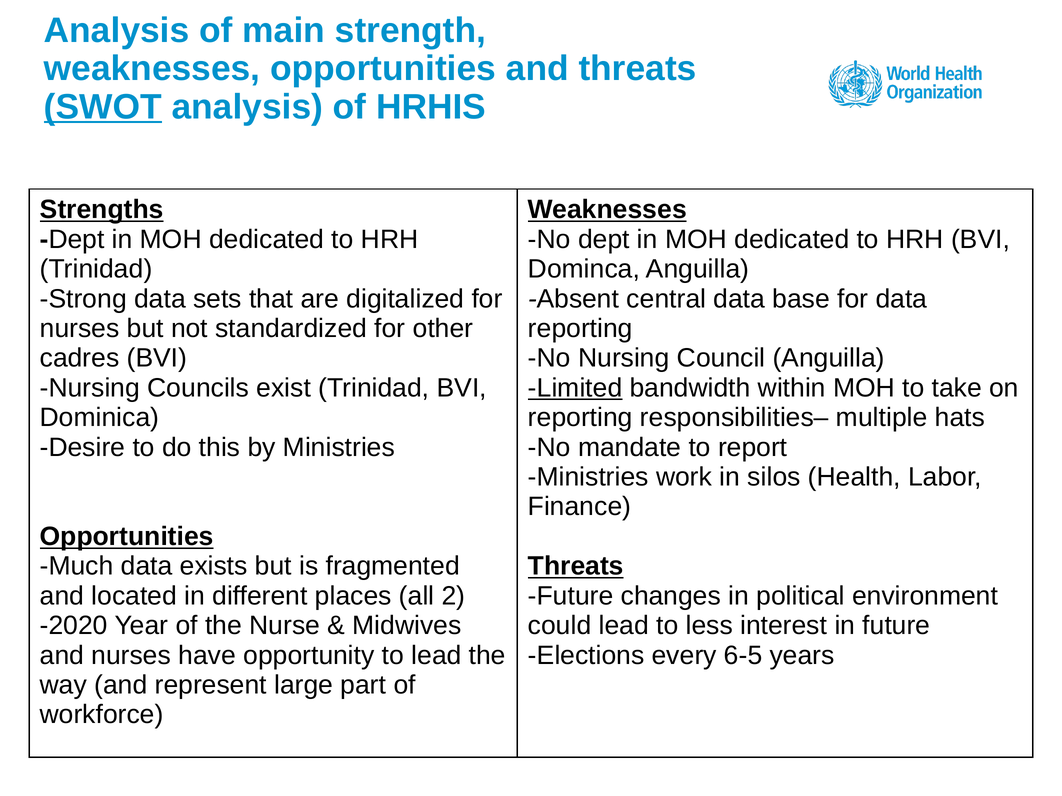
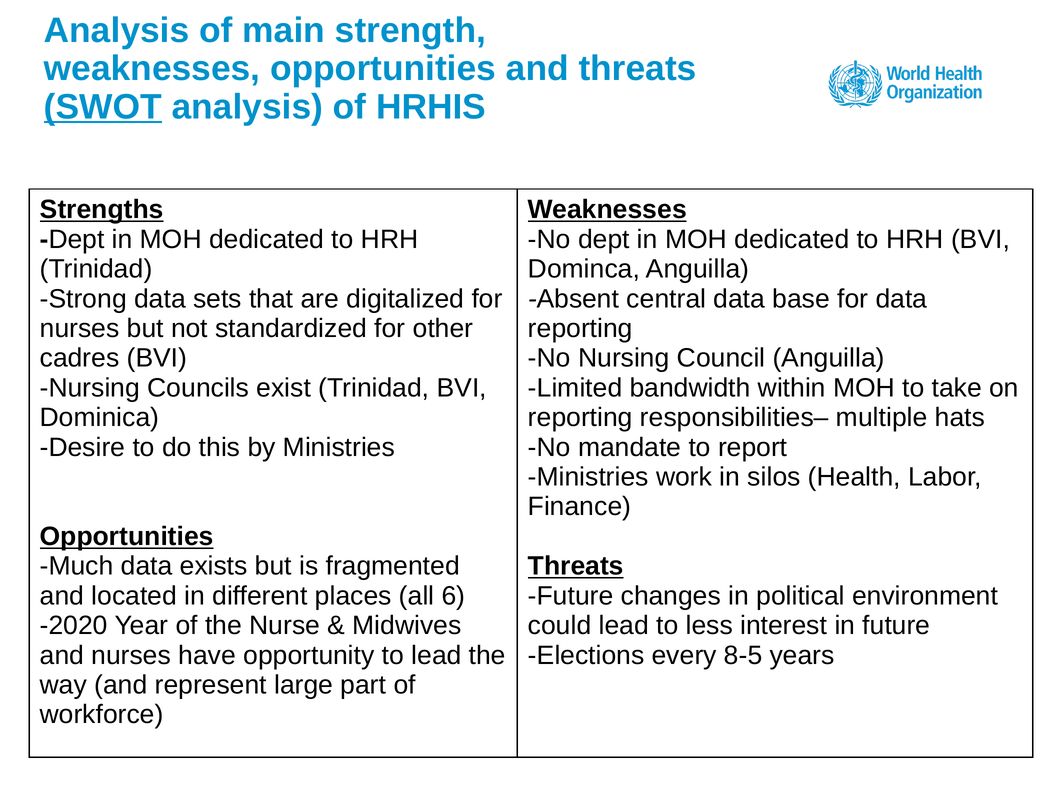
Limited underline: present -> none (575, 388)
2: 2 -> 6 (454, 596)
6-5: 6-5 -> 8-5 (743, 656)
